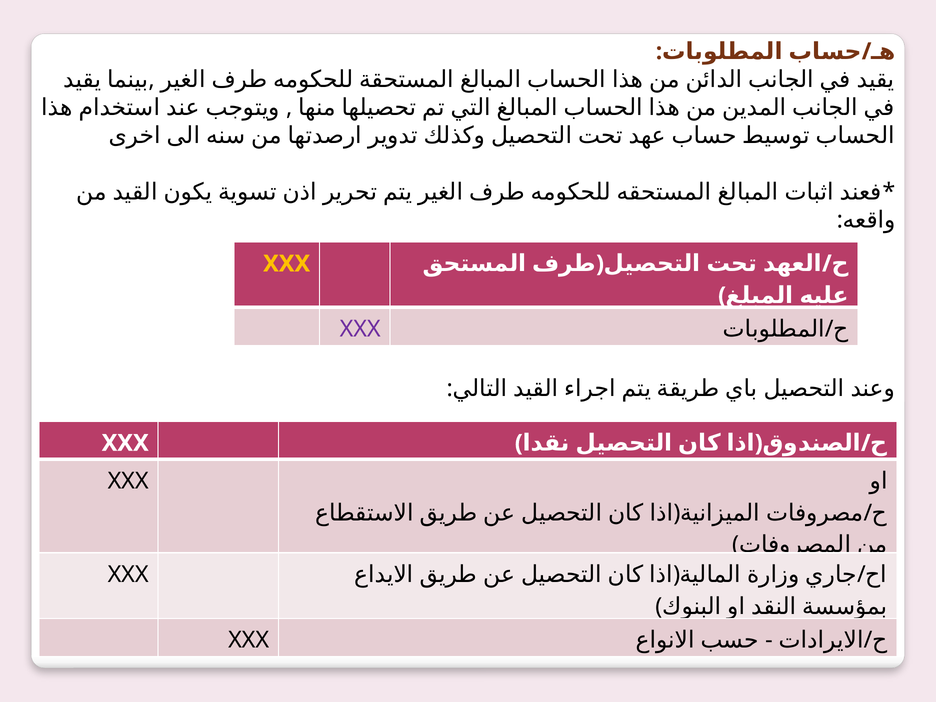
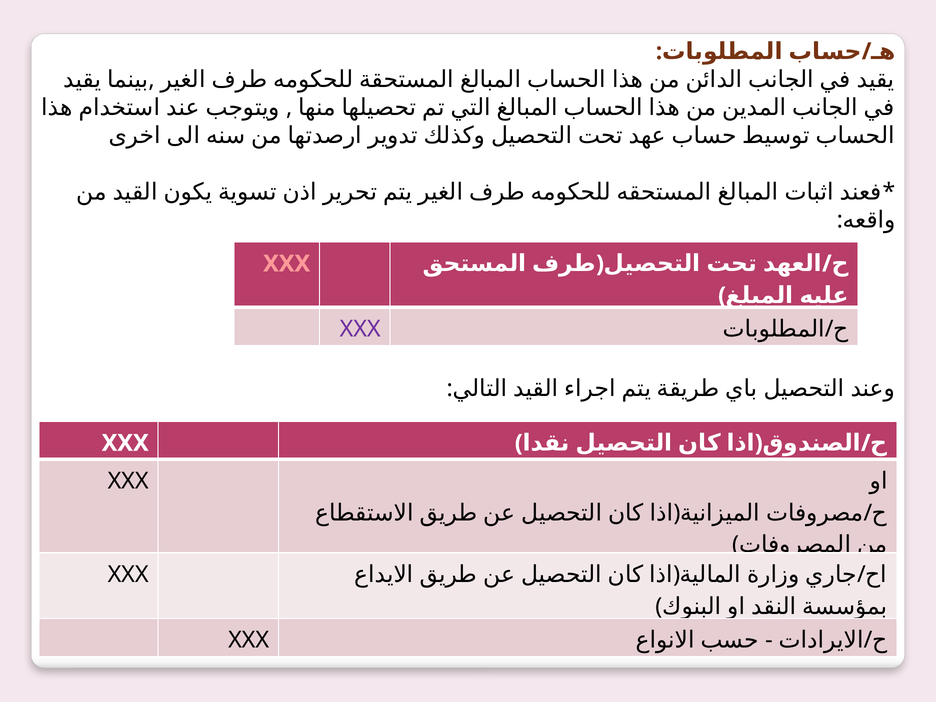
XXX colour: yellow -> pink (287, 264)
